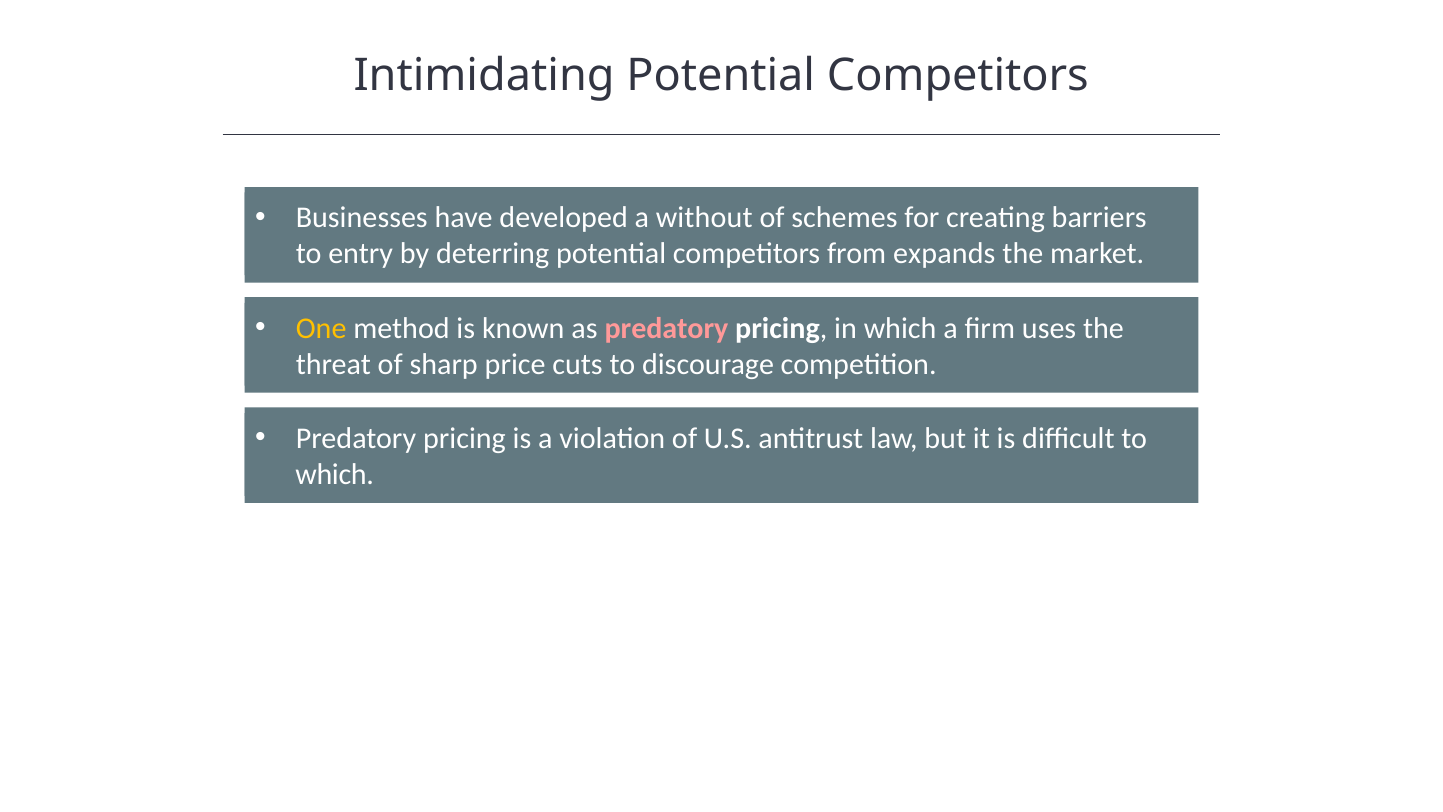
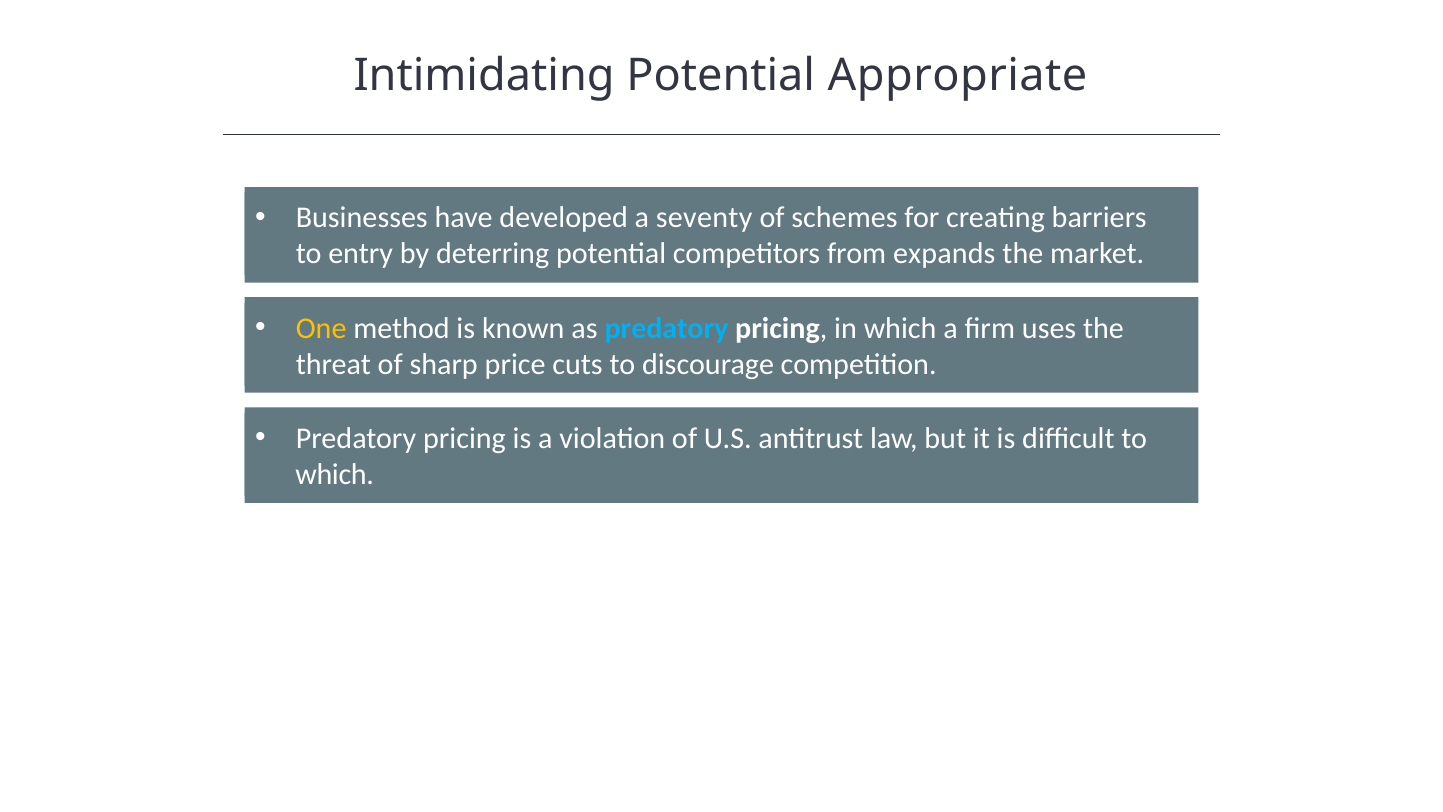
Intimidating Potential Competitors: Competitors -> Appropriate (958, 76)
without: without -> seventy (704, 218)
predatory colour: pink -> light blue (666, 328)
